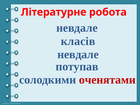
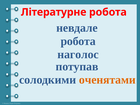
класів: класів -> робота (78, 41)
невдале: невдале -> наголос (78, 54)
оченятами colour: red -> orange (107, 80)
